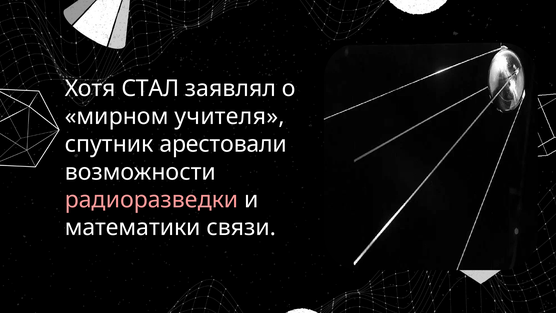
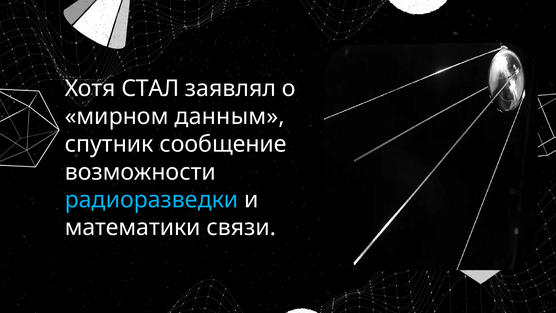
учителя: учителя -> данным (230, 116)
арестовали: арестовали -> сообщение (223, 144)
радиоразведки colour: pink -> light blue (152, 200)
